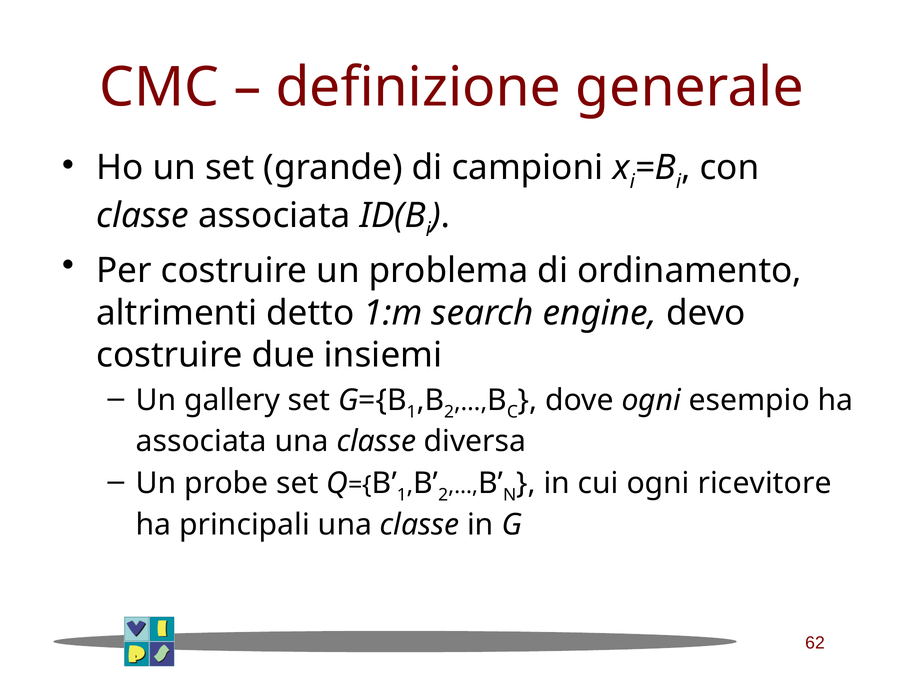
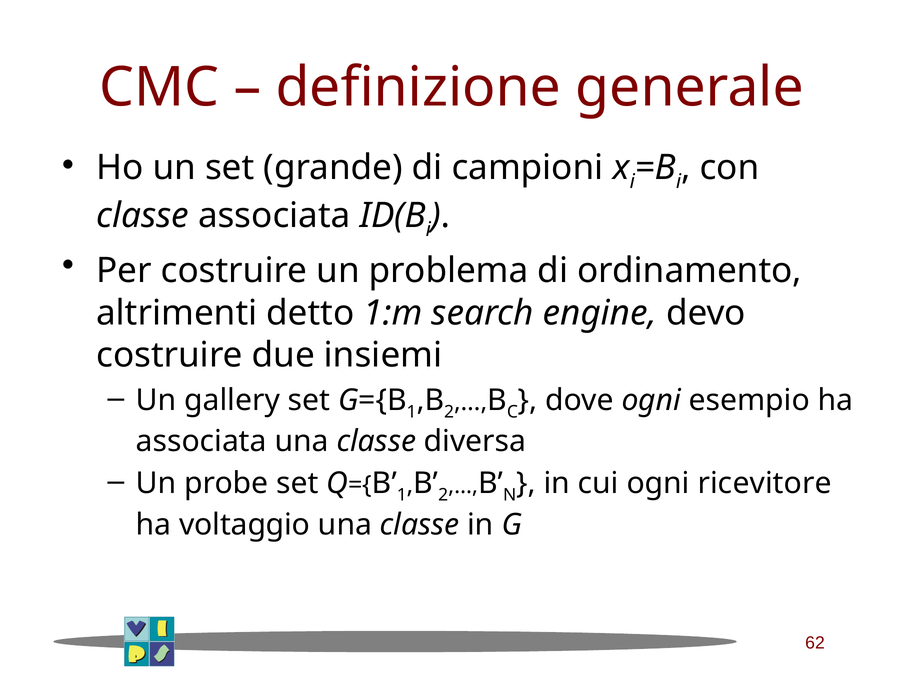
principali: principali -> voltaggio (245, 525)
